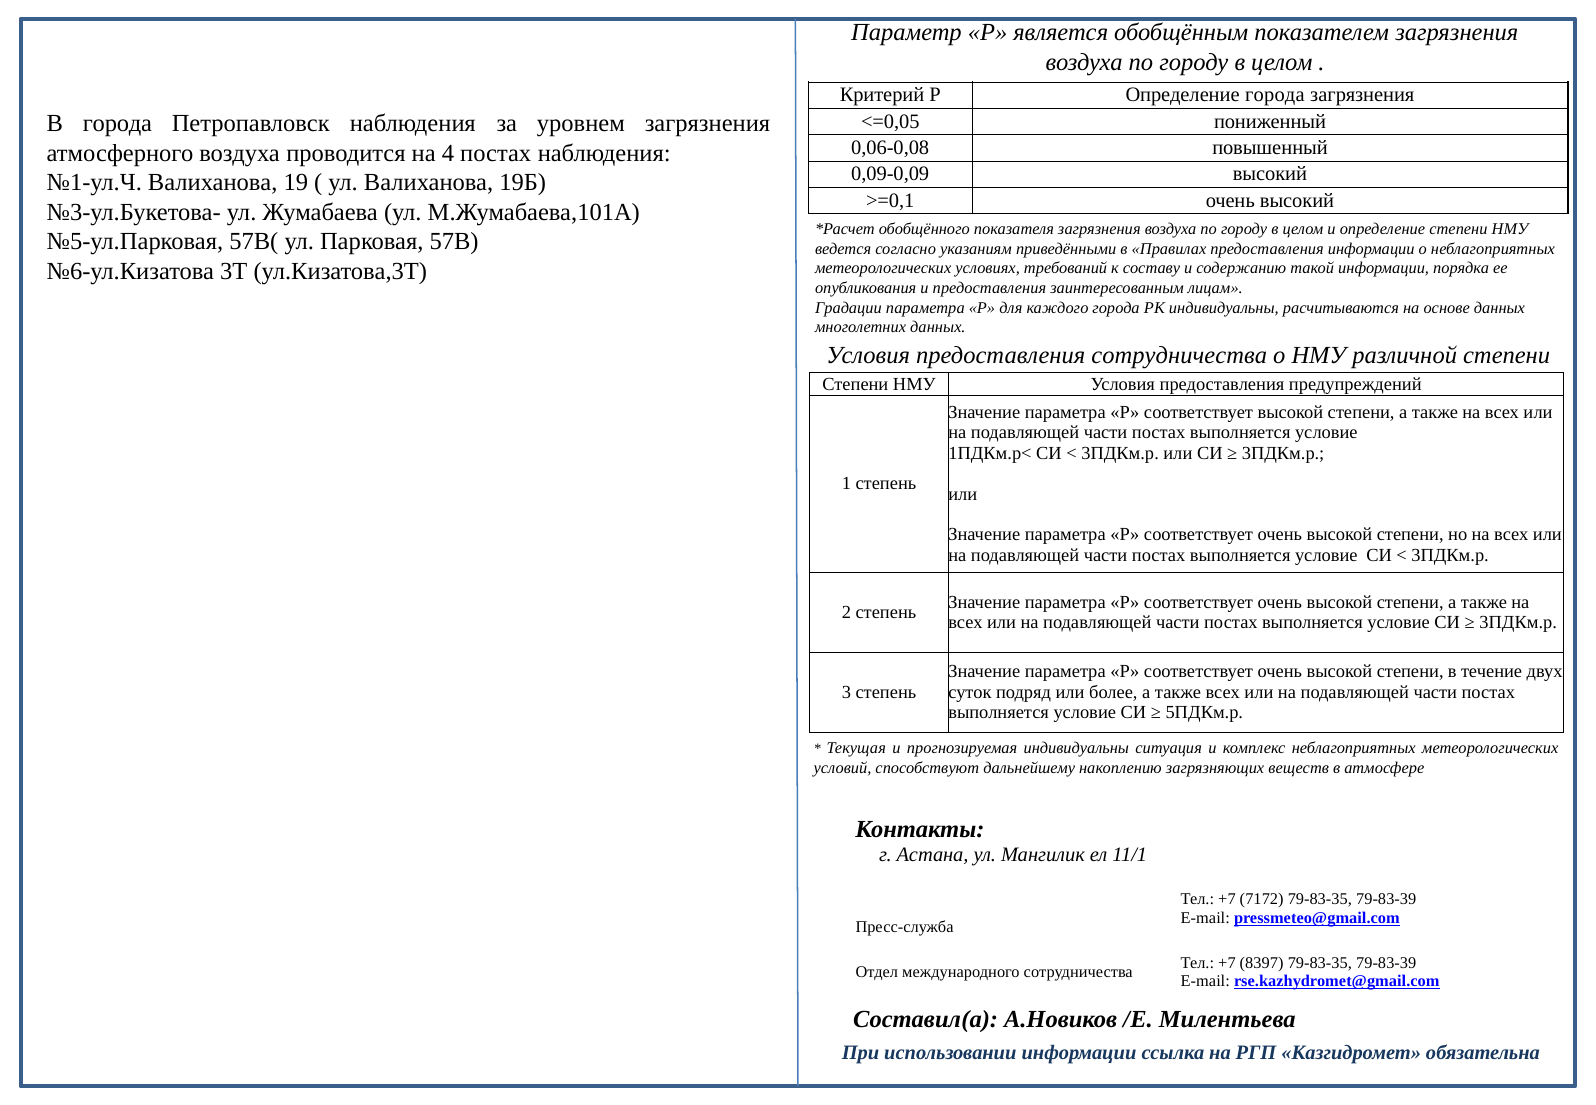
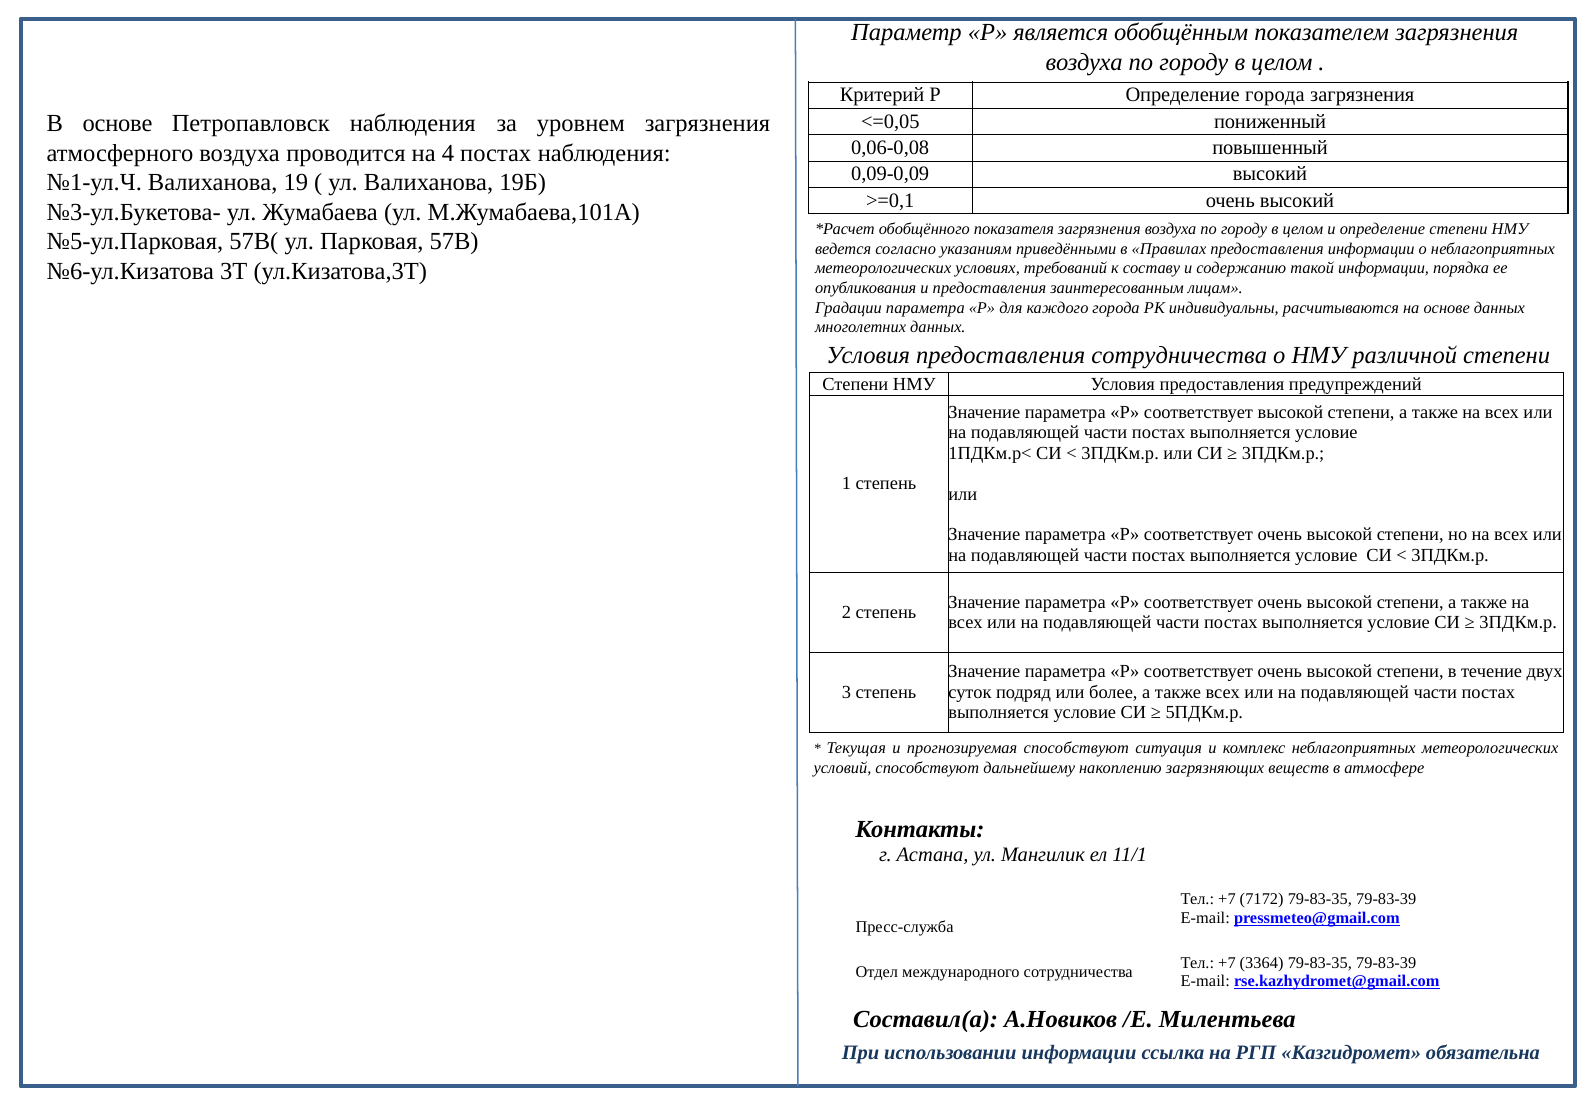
В города: города -> основе (118, 124)
прогнозируемая индивидуальны: индивидуальны -> способствуют (1076, 748)
8397: 8397 -> 3364 (1262, 963)
